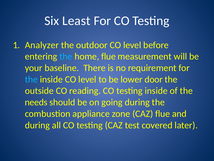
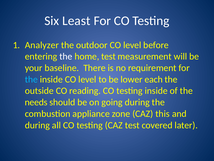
the colour: light blue -> white (66, 56)
home flue: flue -> test (108, 56)
door: door -> each (154, 79)
CAZ flue: flue -> this (163, 113)
